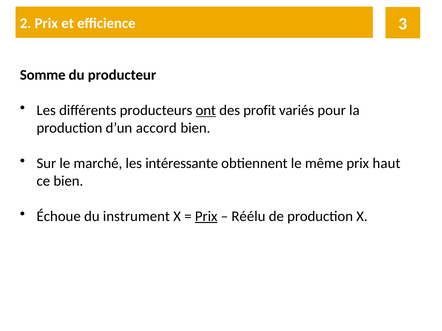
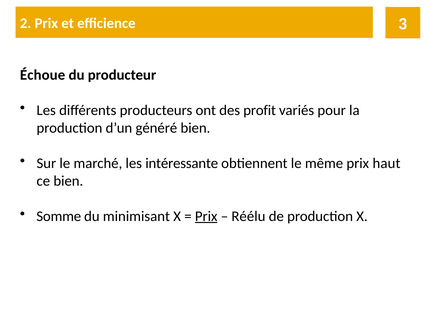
Somme: Somme -> Échoue (43, 75)
ont underline: present -> none (206, 111)
accord: accord -> généré (156, 128)
Échoue: Échoue -> Somme (59, 217)
instrument: instrument -> minimisant (136, 217)
